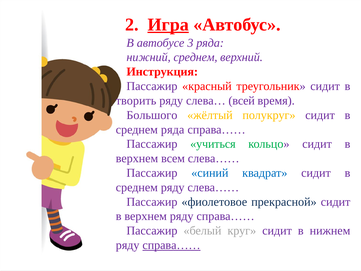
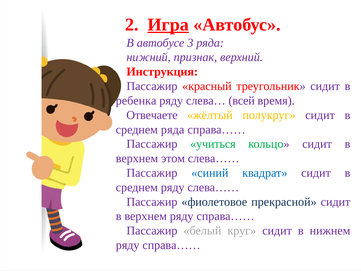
нижний среднем: среднем -> признак (195, 57)
творить: творить -> ребенка (136, 101)
Большого: Большого -> Отвечаете (152, 115)
всем: всем -> этом (173, 158)
справа…… underline: present -> none (171, 245)
